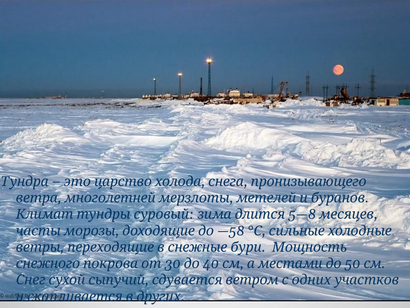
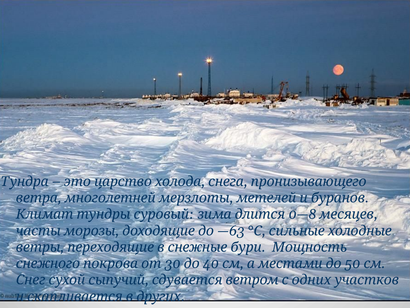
5—8: 5—8 -> 0—8 (302, 214)
—58: —58 -> —63 (231, 230)
